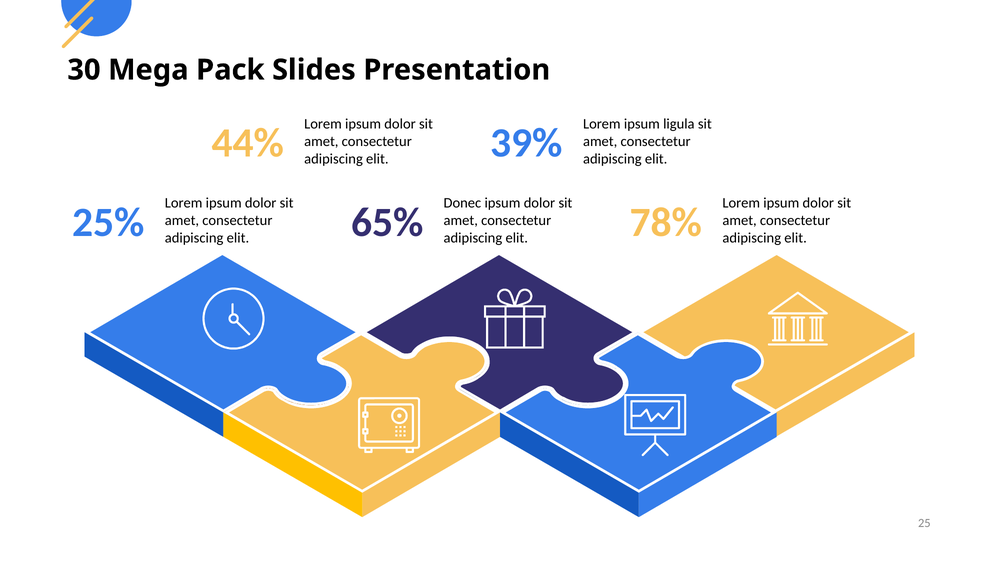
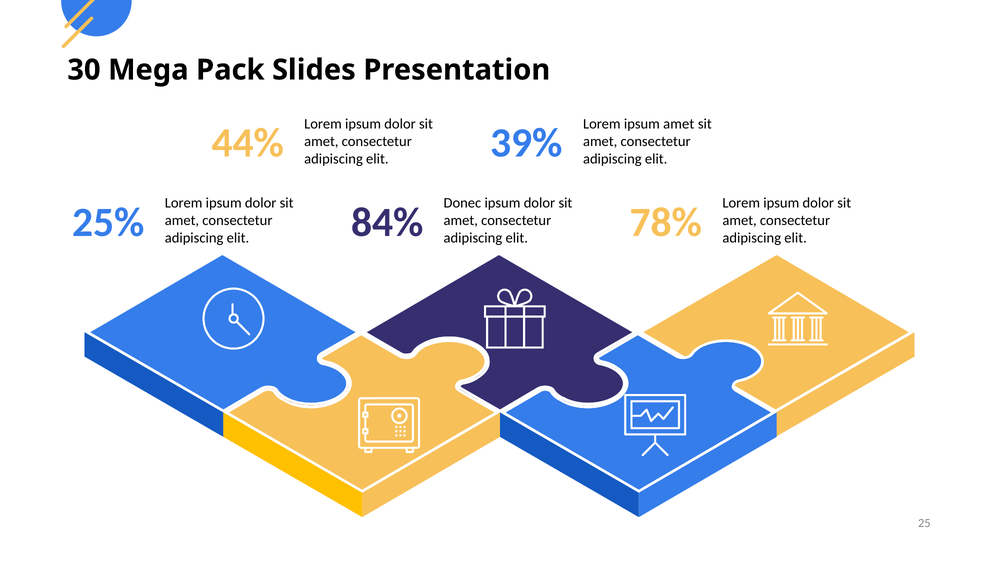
ipsum ligula: ligula -> amet (679, 124)
65%: 65% -> 84% (387, 222)
